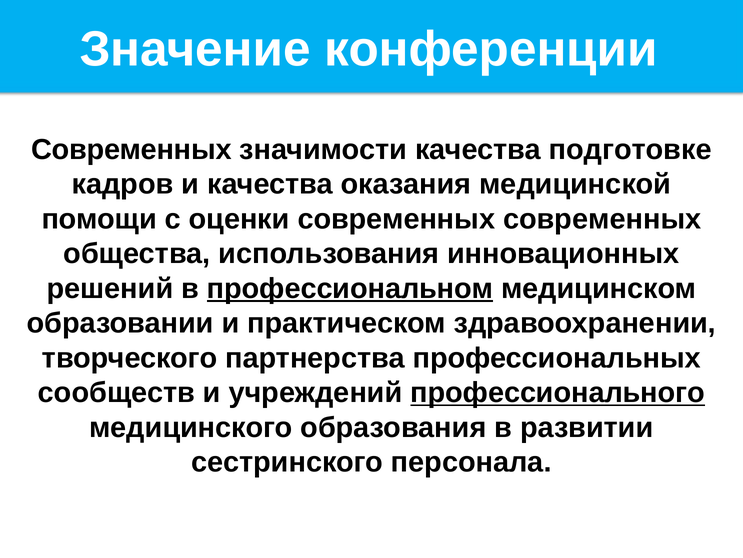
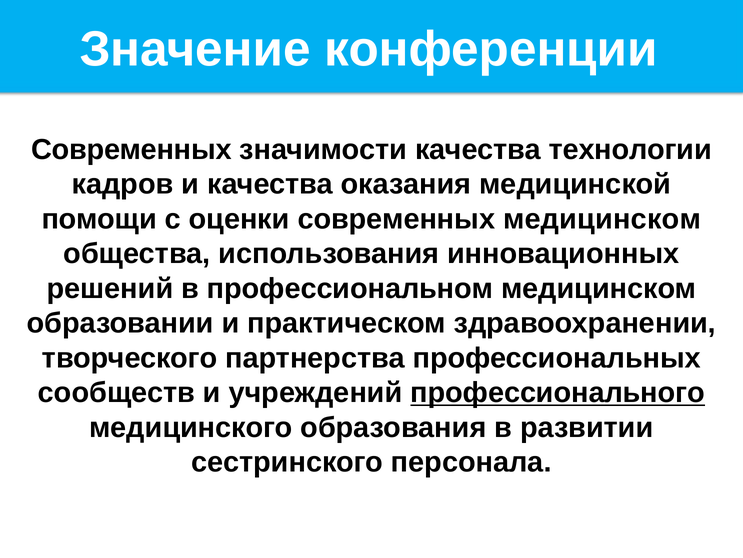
подготовке: подготовке -> технологии (630, 149)
современных современных: современных -> медицинском (602, 219)
профессиональном underline: present -> none (350, 288)
